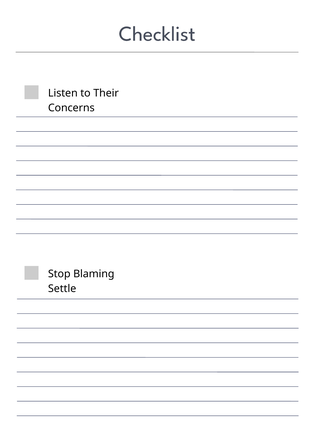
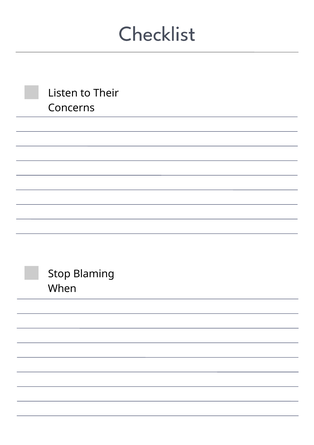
Settle: Settle -> When (62, 288)
